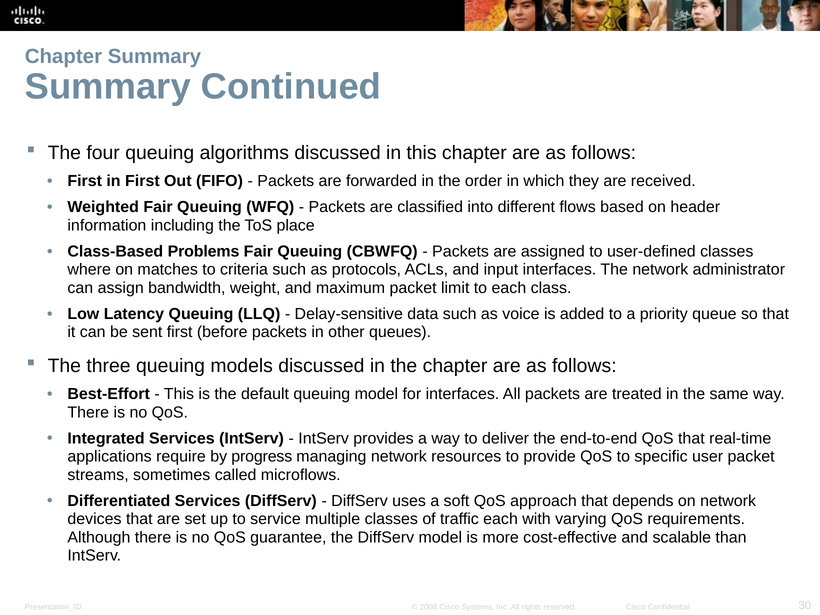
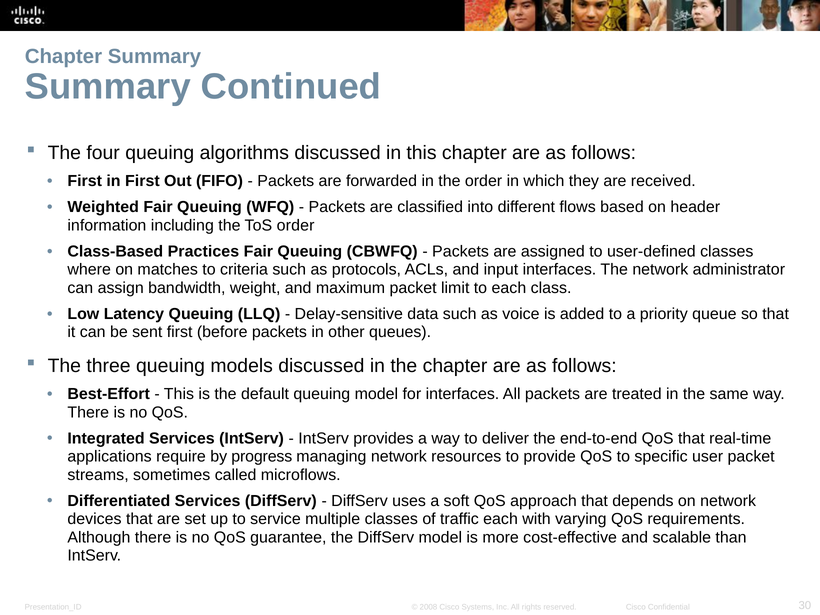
ToS place: place -> order (296, 225)
Problems: Problems -> Practices (203, 252)
